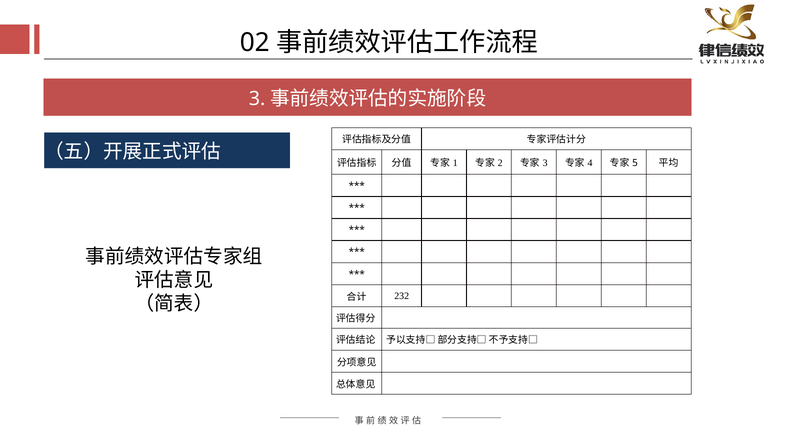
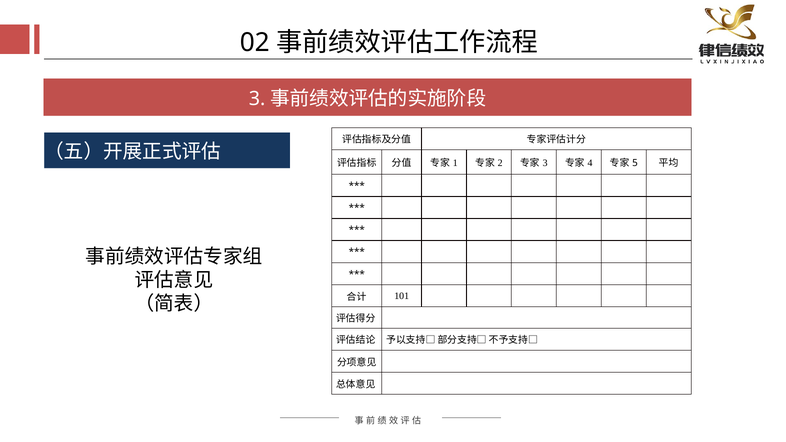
232: 232 -> 101 (402, 296)
